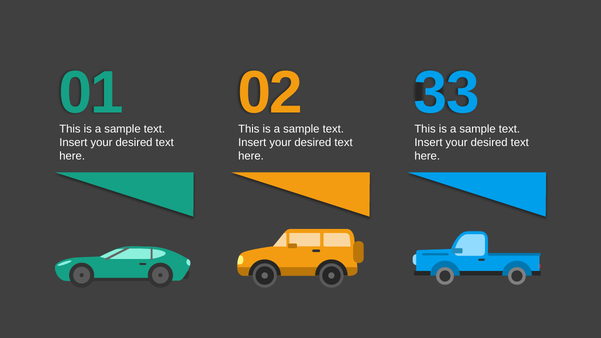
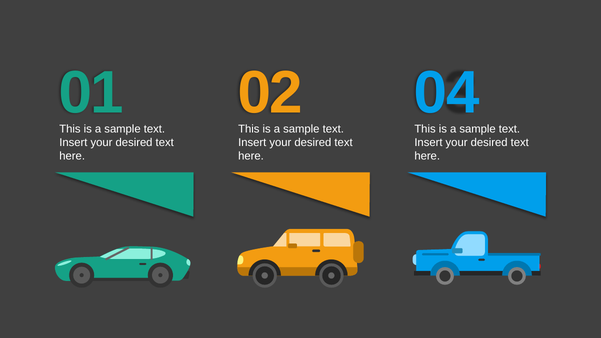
33: 33 -> 04 (447, 93)
